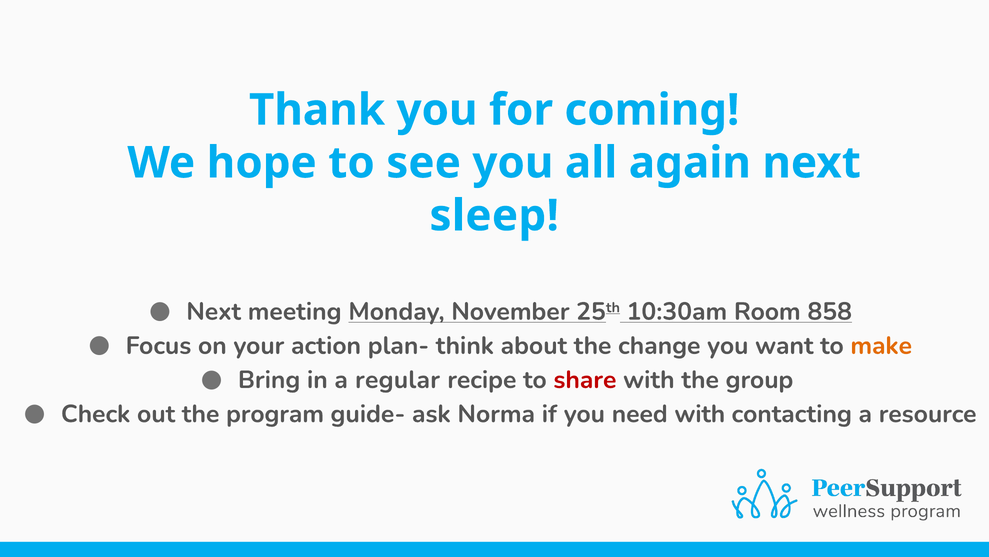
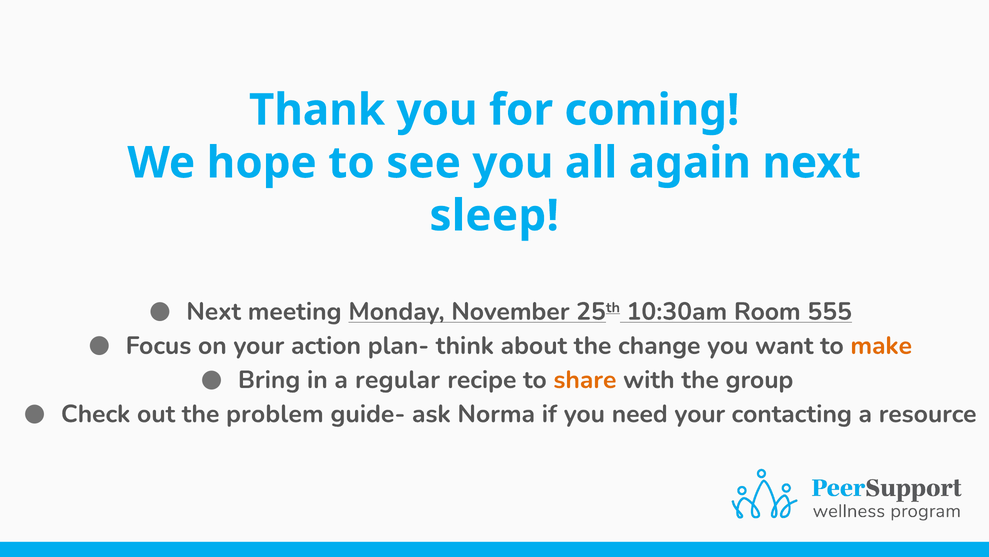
858: 858 -> 555 (830, 311)
share colour: red -> orange (585, 379)
program: program -> problem (275, 413)
need with: with -> your (700, 413)
